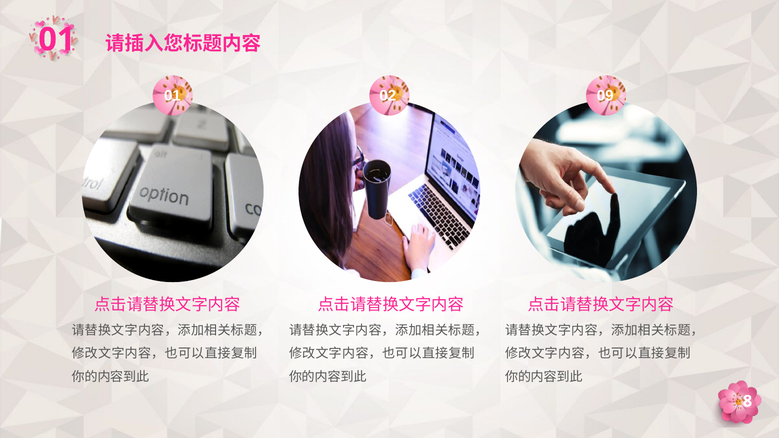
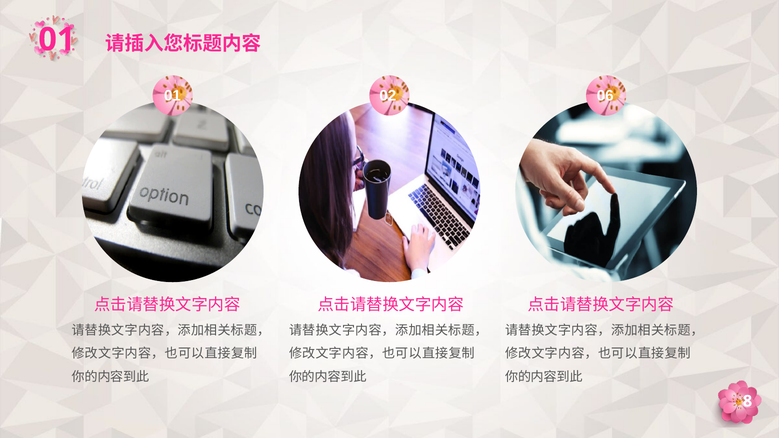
09: 09 -> 06 (605, 96)
